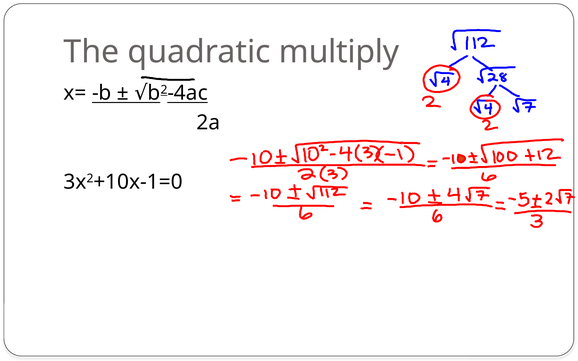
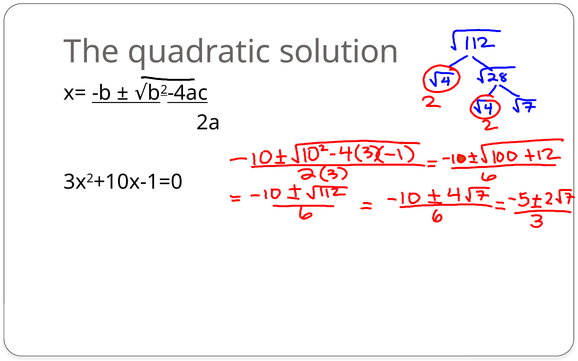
multiply: multiply -> solution (339, 52)
